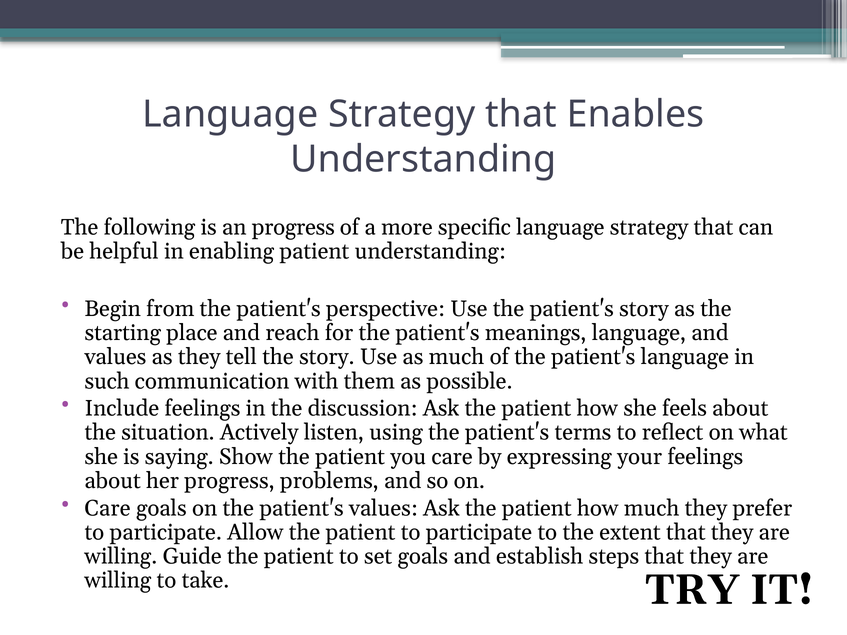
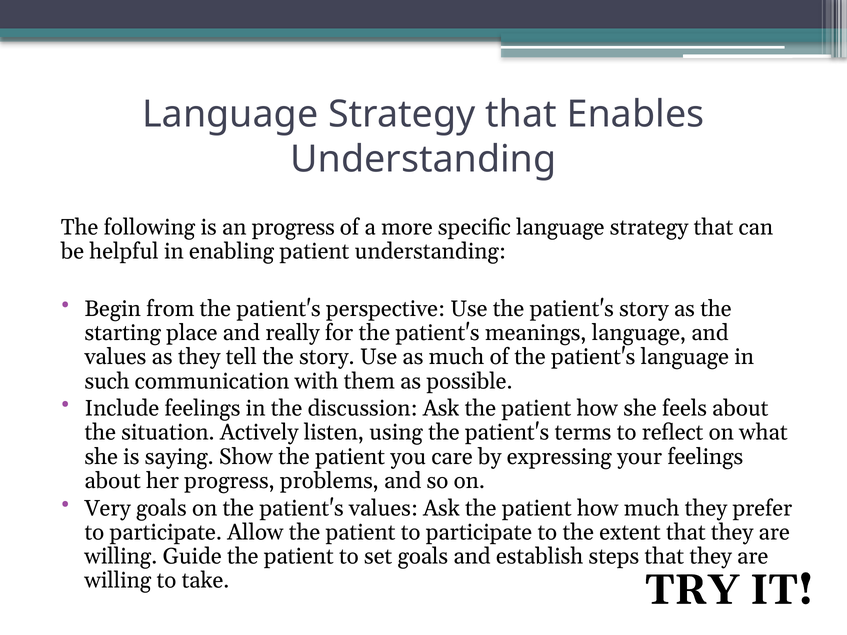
reach: reach -> really (293, 333)
Care: Care -> Very (108, 508)
